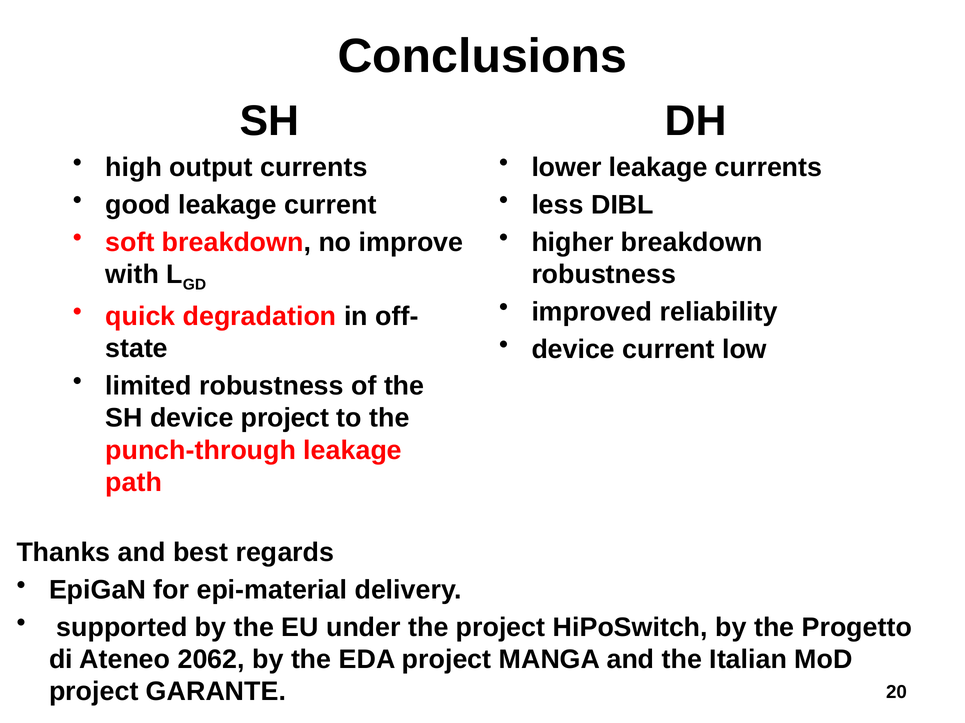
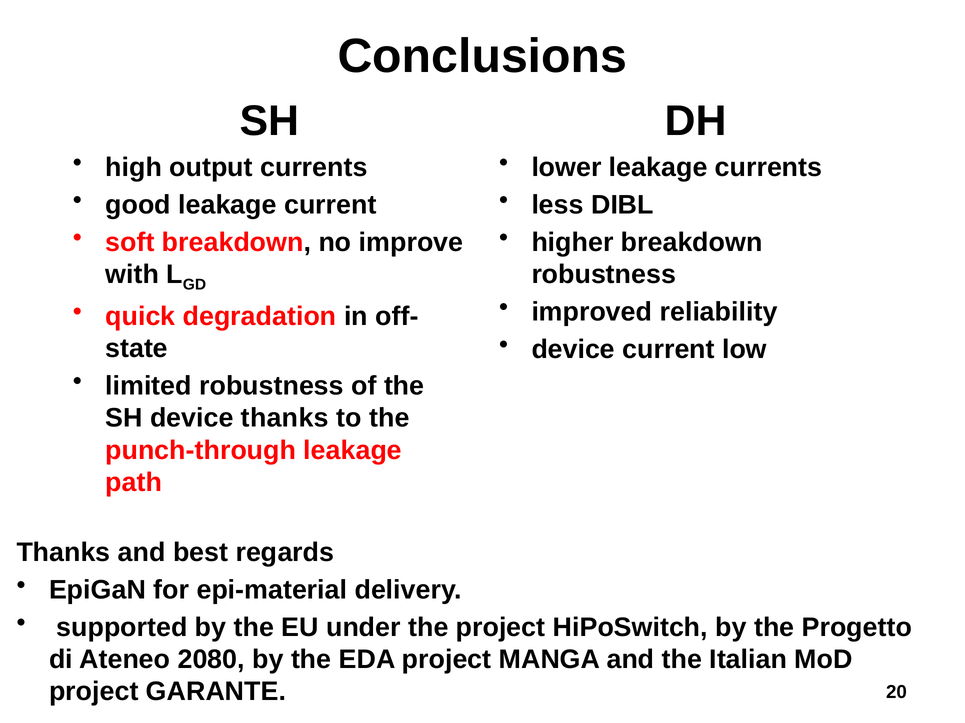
device project: project -> thanks (285, 419)
2062: 2062 -> 2080 (211, 660)
